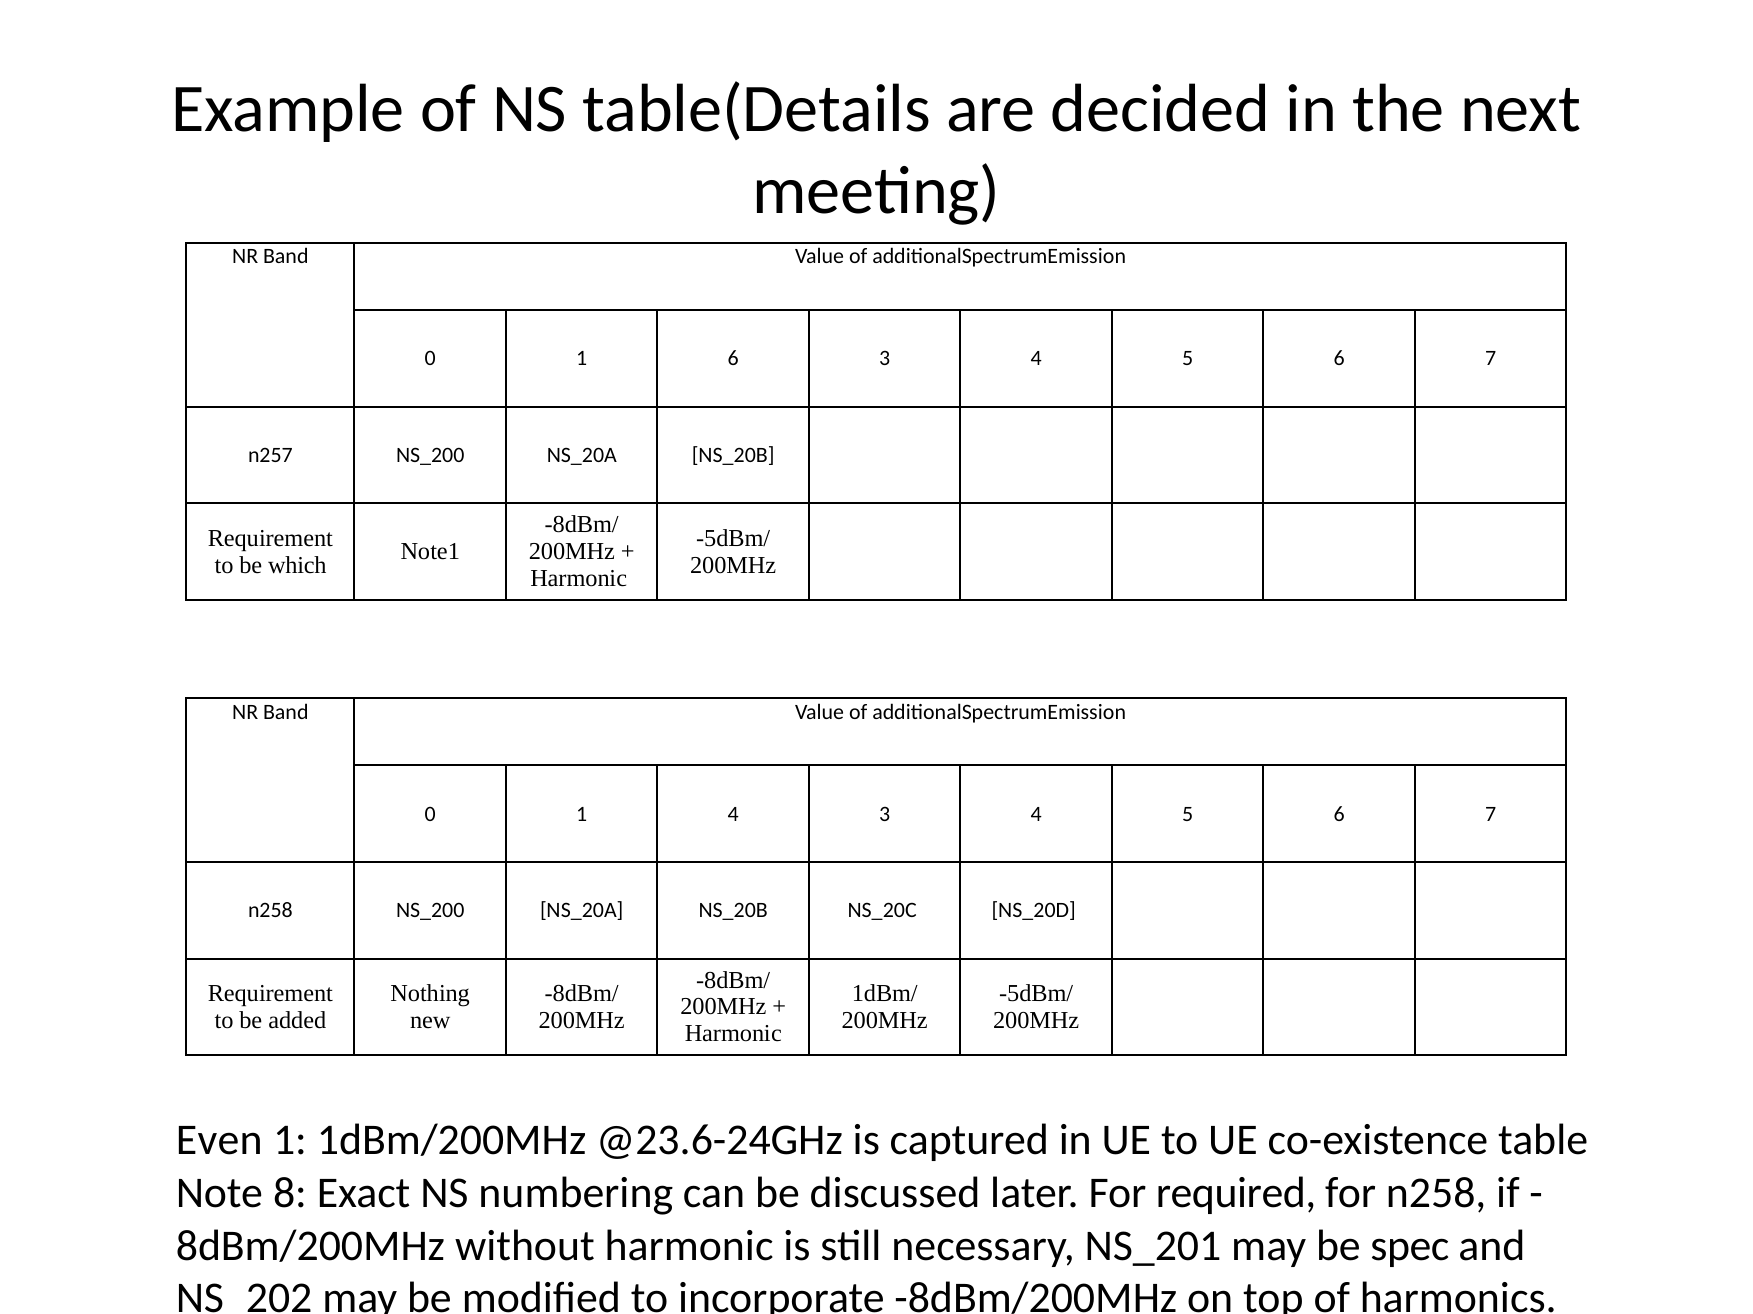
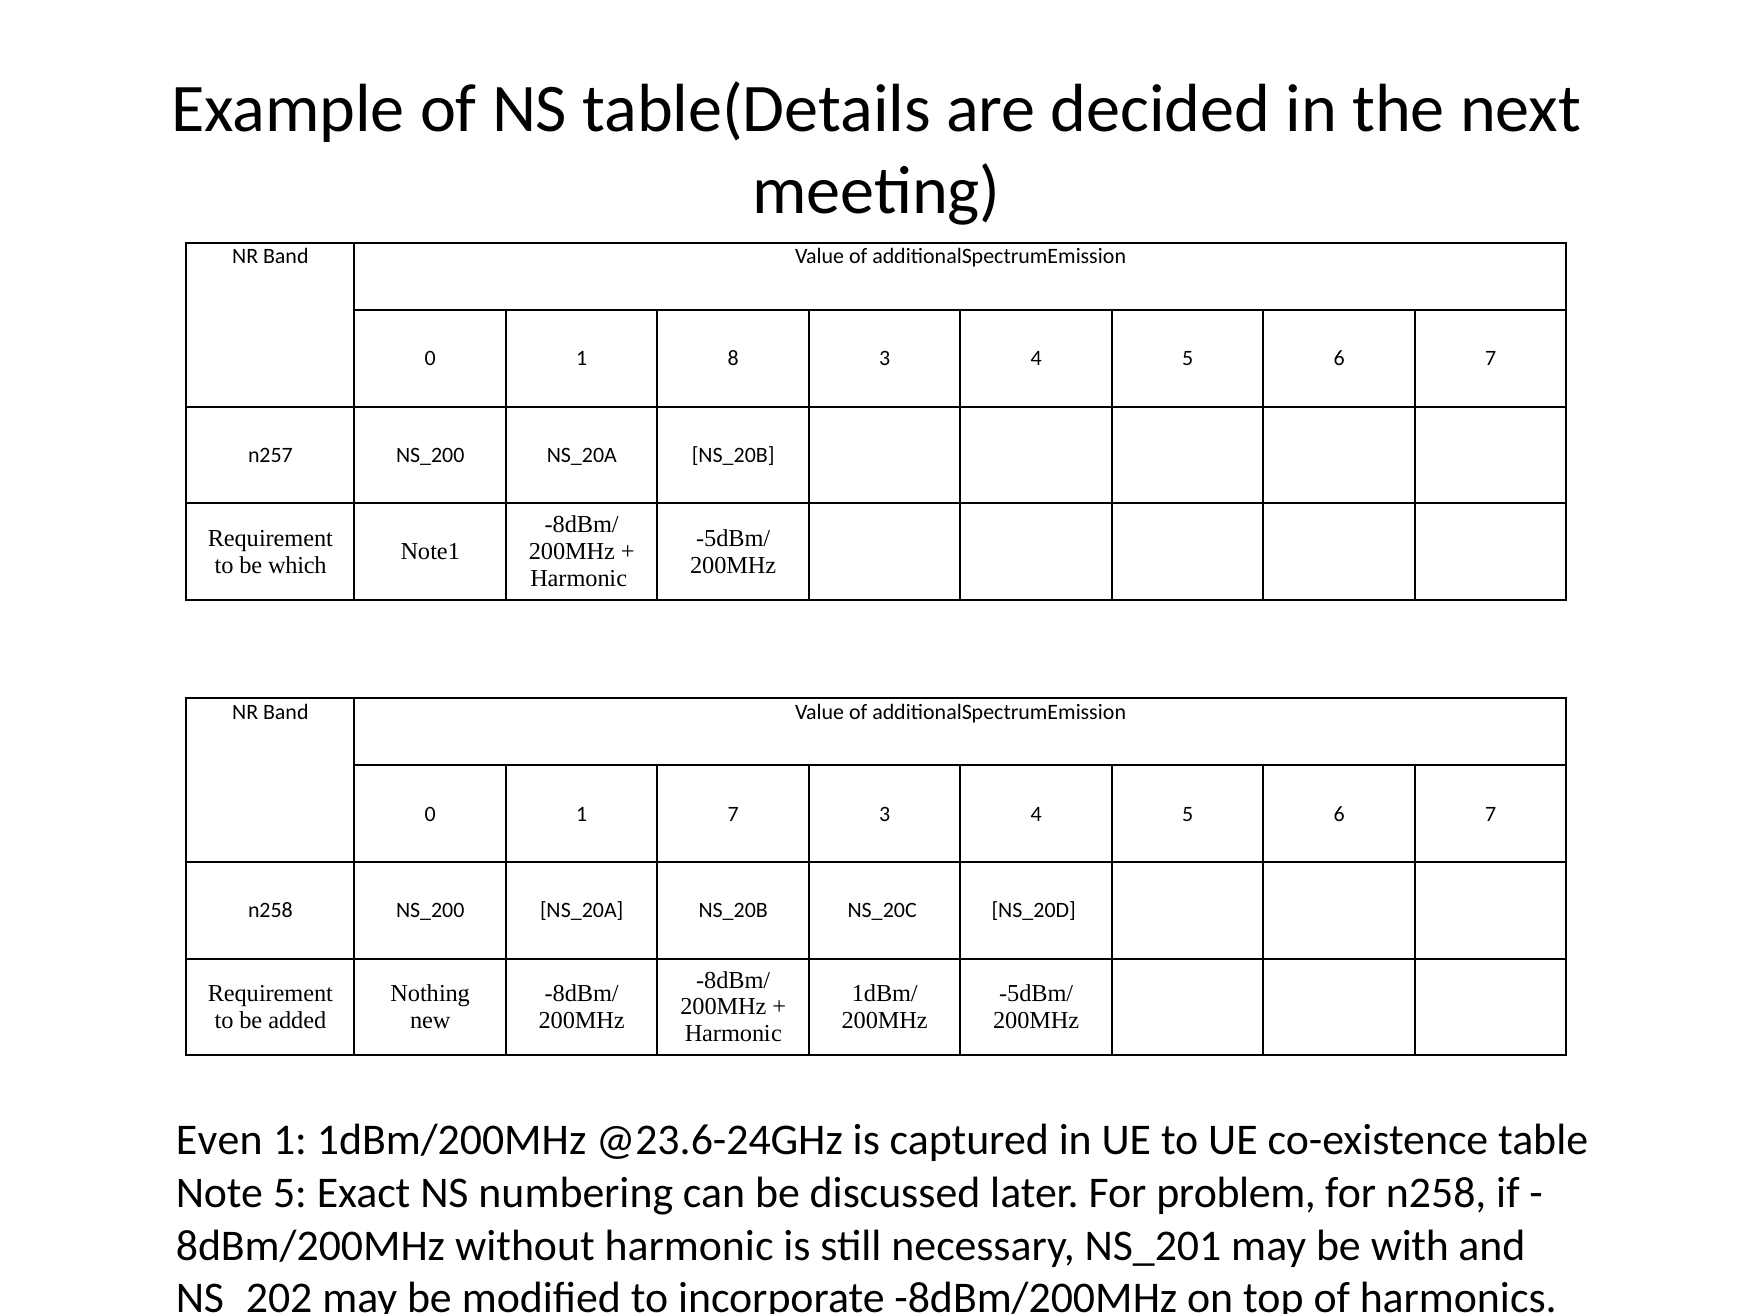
1 6: 6 -> 8 (733, 359)
1 4: 4 -> 7 (733, 814)
Note 8: 8 -> 5 (290, 1194)
required: required -> problem (1236, 1194)
spec: spec -> with (1410, 1246)
